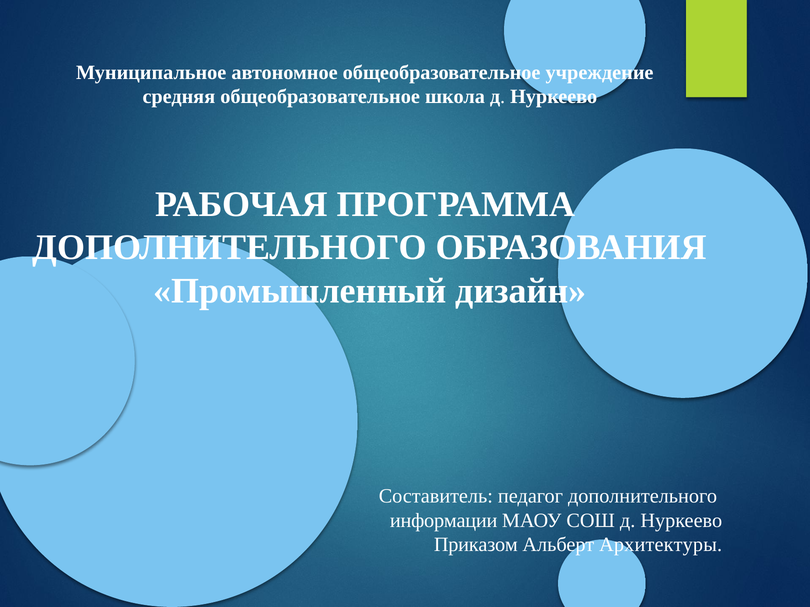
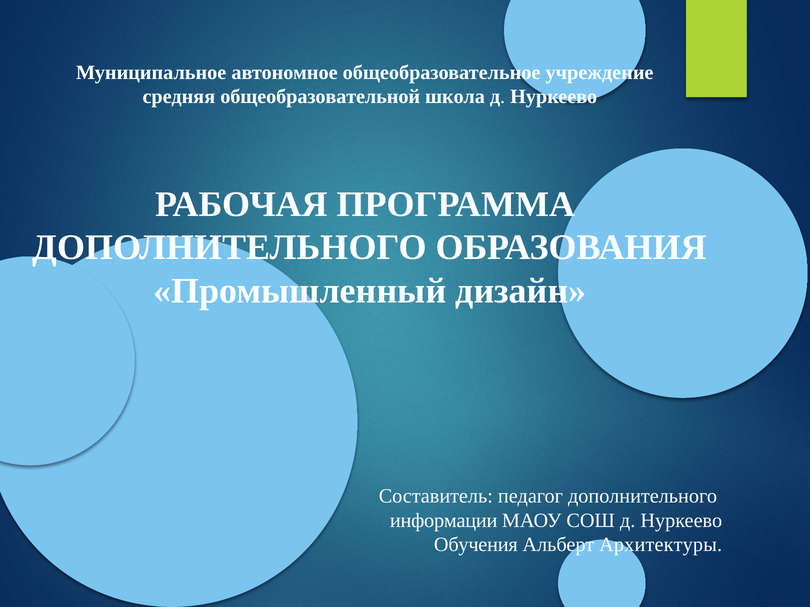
средняя общеобразовательное: общеобразовательное -> общеобразовательной (320, 97)
Приказом: Приказом -> Обучения (476, 545)
